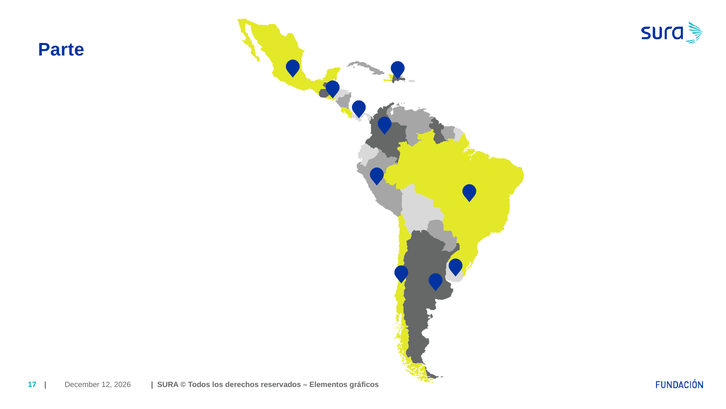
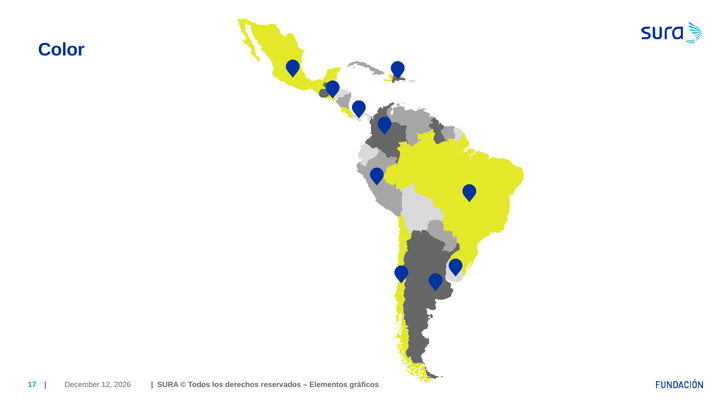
Parte: Parte -> Color (61, 50)
